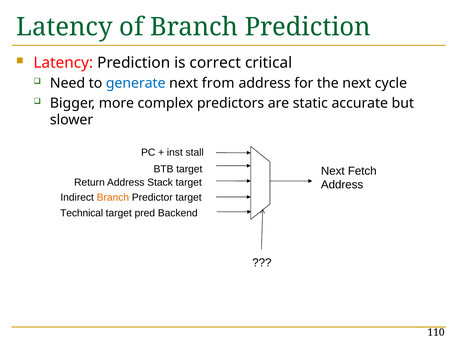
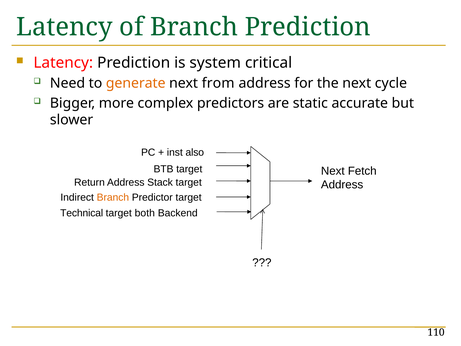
correct: correct -> system (215, 63)
generate colour: blue -> orange (136, 83)
stall: stall -> also (195, 152)
pred: pred -> both (145, 213)
